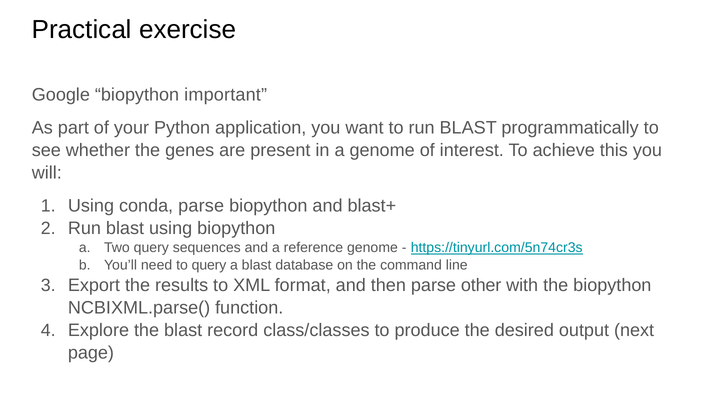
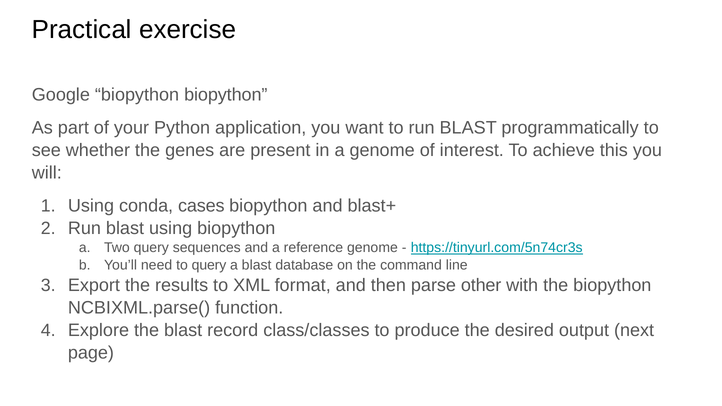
biopython important: important -> biopython (226, 95)
conda parse: parse -> cases (201, 206)
